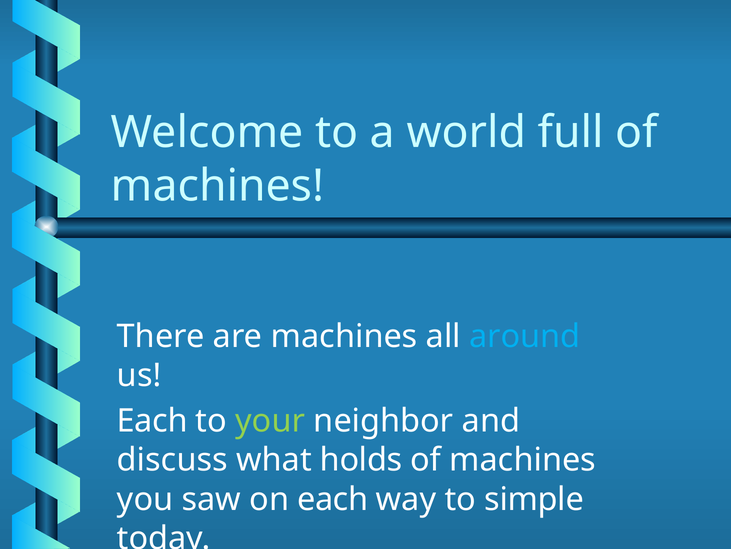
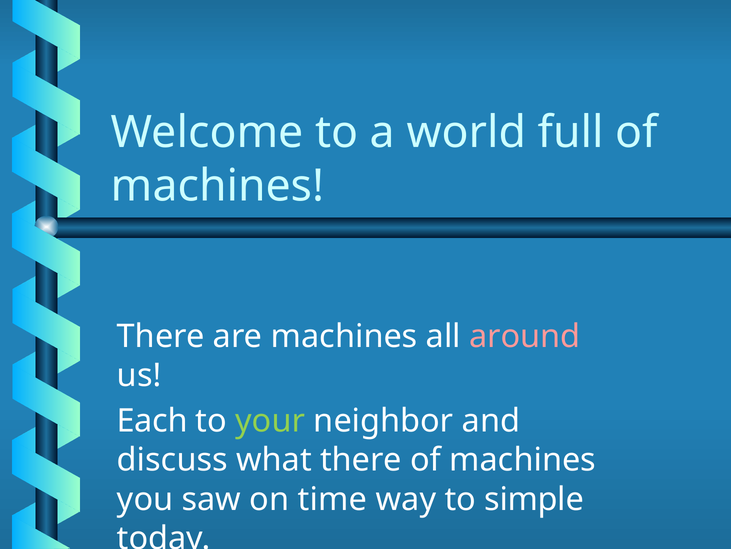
around colour: light blue -> pink (525, 336)
what holds: holds -> there (361, 460)
on each: each -> time (332, 499)
